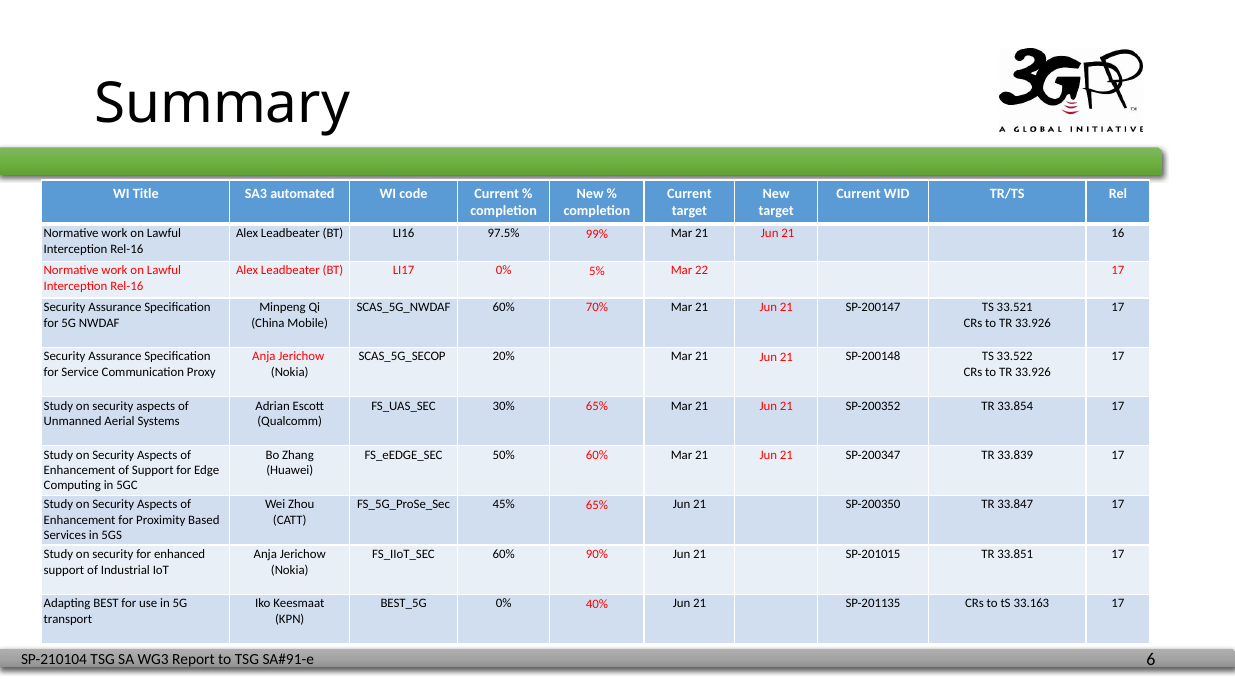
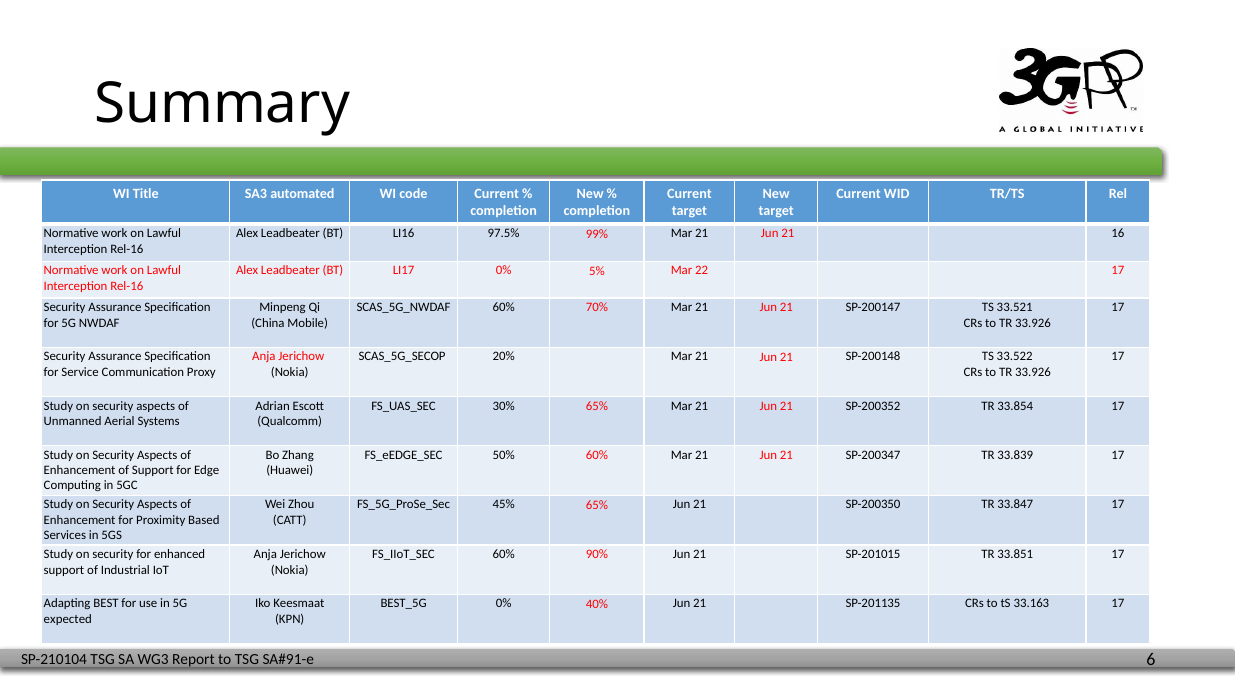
transport: transport -> expected (68, 620)
